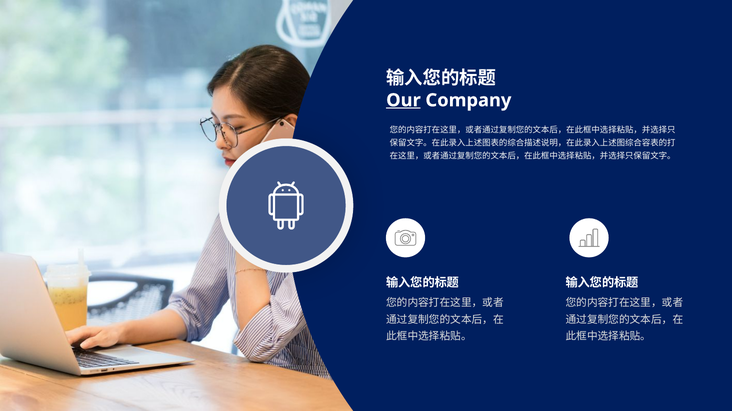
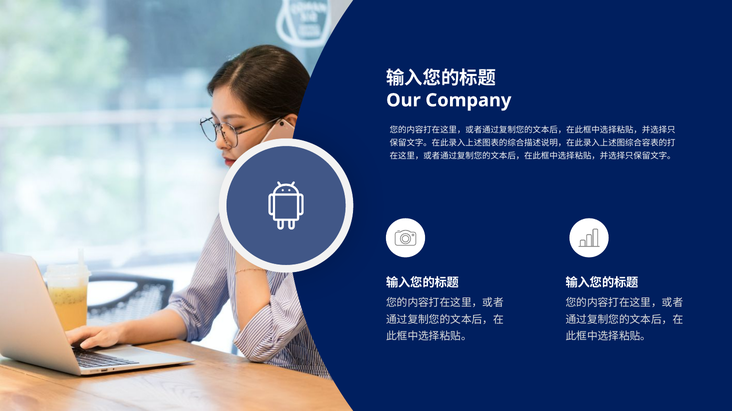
Our underline: present -> none (403, 100)
